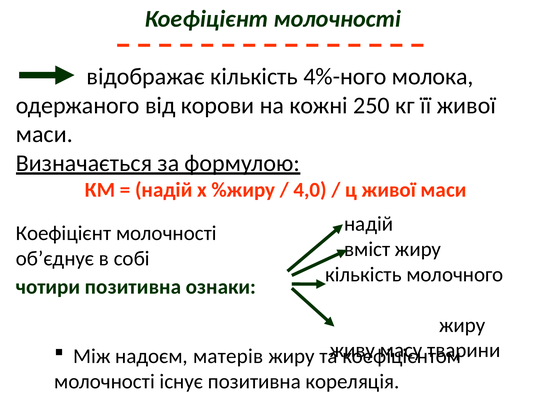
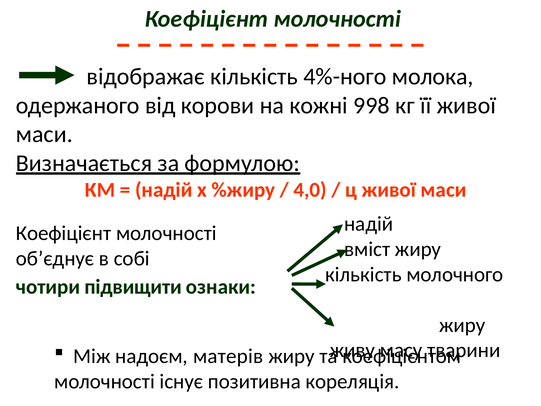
250: 250 -> 998 (372, 105)
чотири позитивна: позитивна -> підвищити (133, 287)
